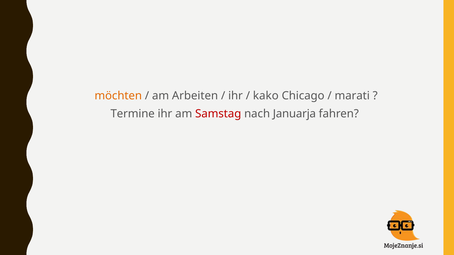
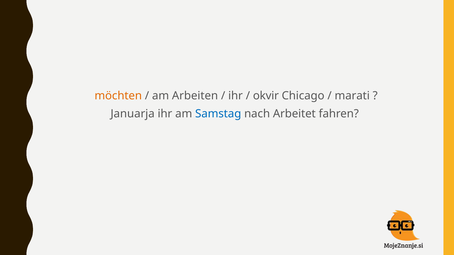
kako: kako -> okvir (266, 96)
Termine: Termine -> Januarja (133, 114)
Samstag colour: red -> blue (218, 114)
Januarja: Januarja -> Arbeitet (294, 114)
